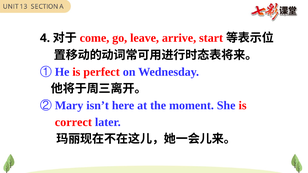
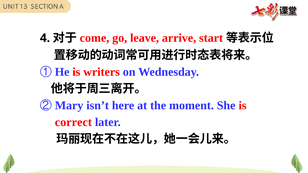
perfect: perfect -> writers (102, 72)
